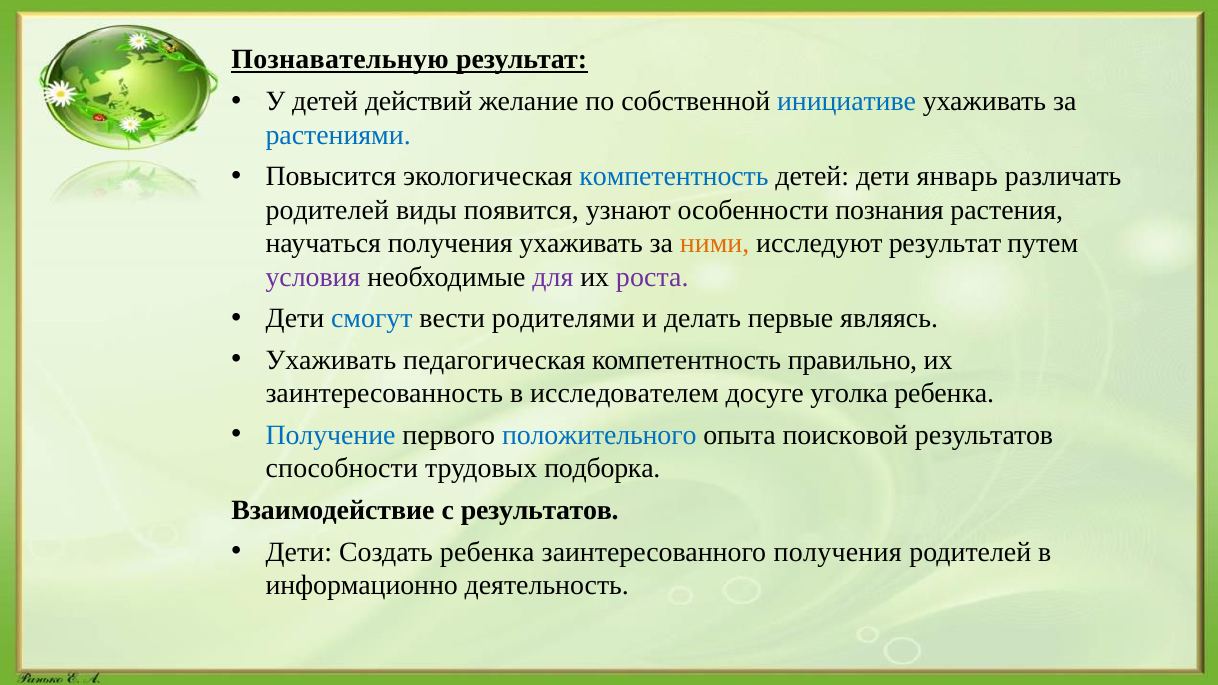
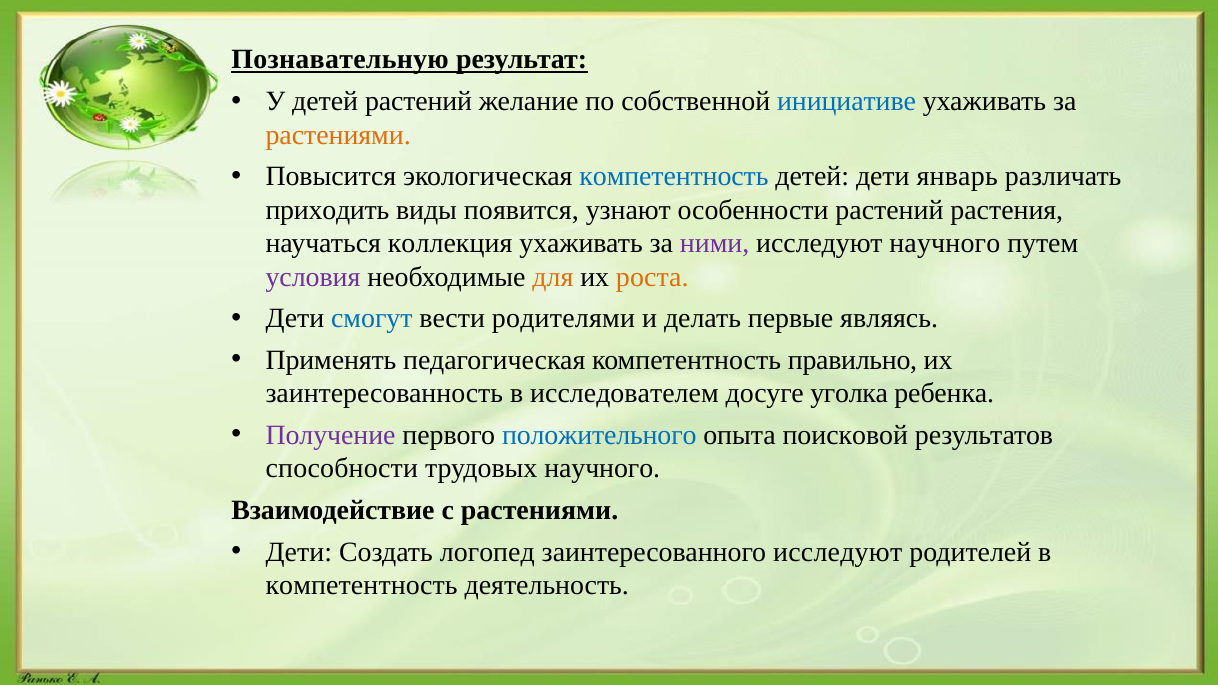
детей действий: действий -> растений (419, 101)
растениями colour: blue -> orange (338, 135)
родителей: родителей -> приходить (327, 210)
особенности познания: познания -> растений (889, 210)
научаться получения: получения -> коллекция (450, 243)
ними colour: orange -> purple (715, 243)
исследуют результат: результат -> научного (945, 243)
для colour: purple -> orange (553, 277)
роста colour: purple -> orange (652, 277)
Ухаживать: Ухаживать -> Применять (331, 360)
Получение colour: blue -> purple (331, 435)
трудовых подборка: подборка -> научного (602, 469)
с результатов: результатов -> растениями (540, 510)
Создать ребенка: ребенка -> логопед (487, 552)
заинтересованного получения: получения -> исследуют (838, 552)
информационно: информационно -> компетентность (362, 585)
